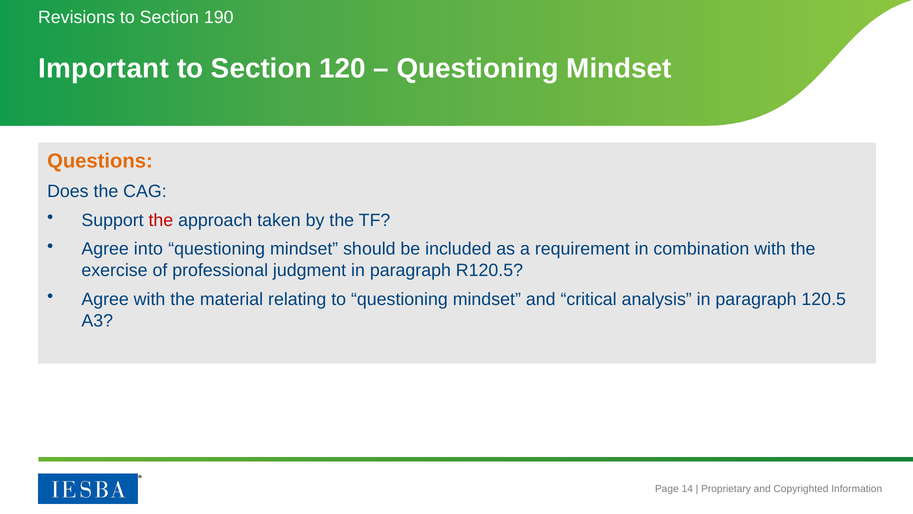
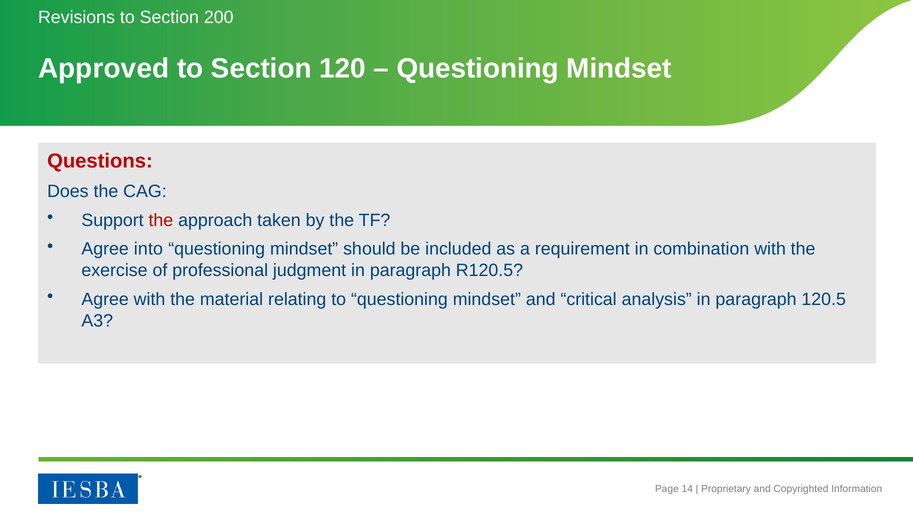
190: 190 -> 200 (219, 18)
Important: Important -> Approved (104, 69)
Questions colour: orange -> red (100, 161)
